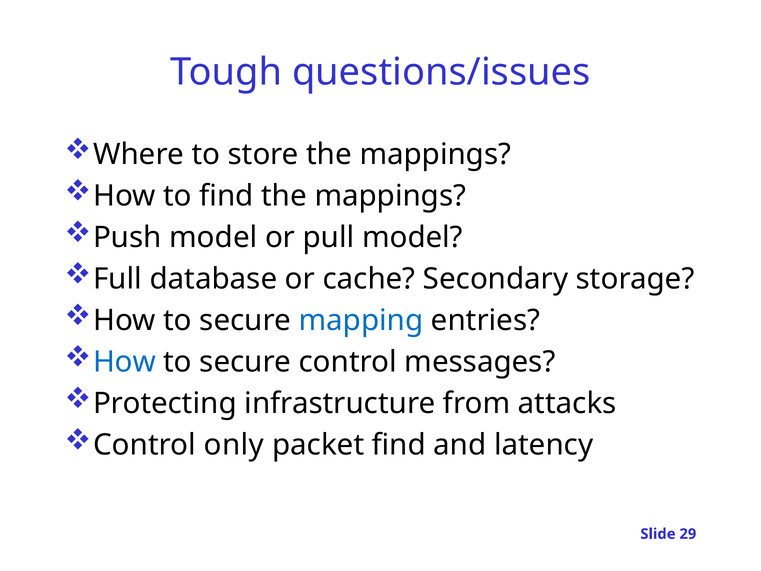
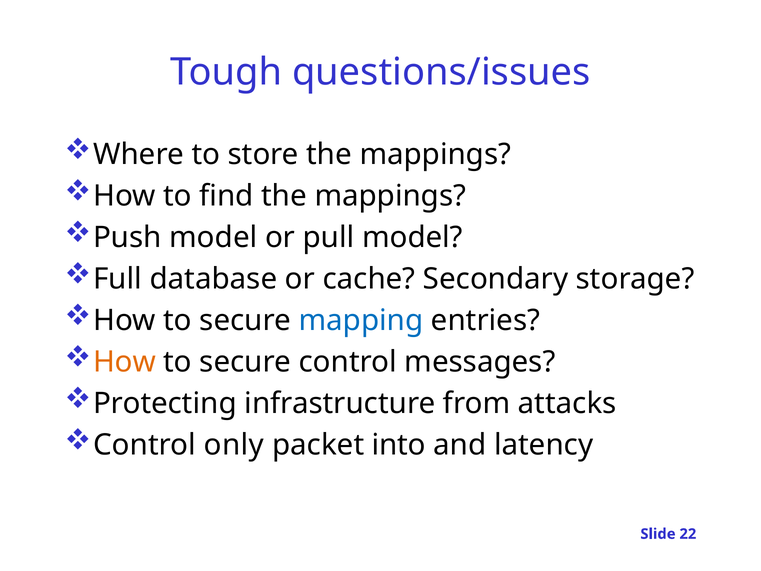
How colour: blue -> orange (125, 362)
packet find: find -> into (399, 445)
29: 29 -> 22 (688, 534)
